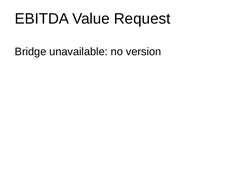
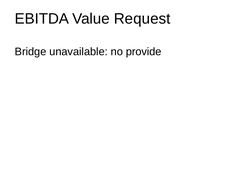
version: version -> provide (144, 52)
